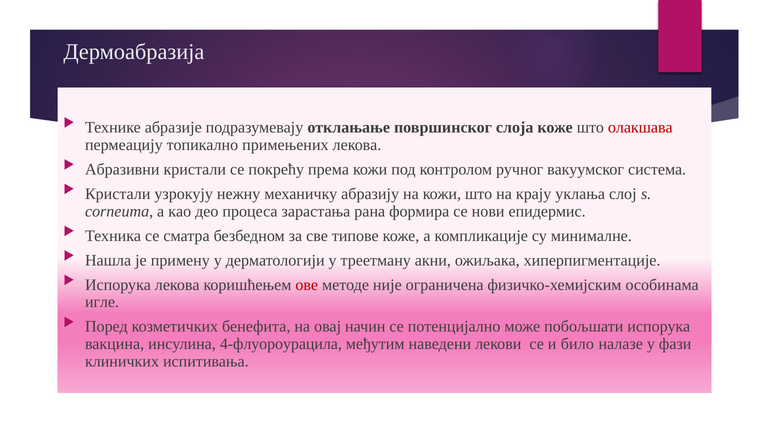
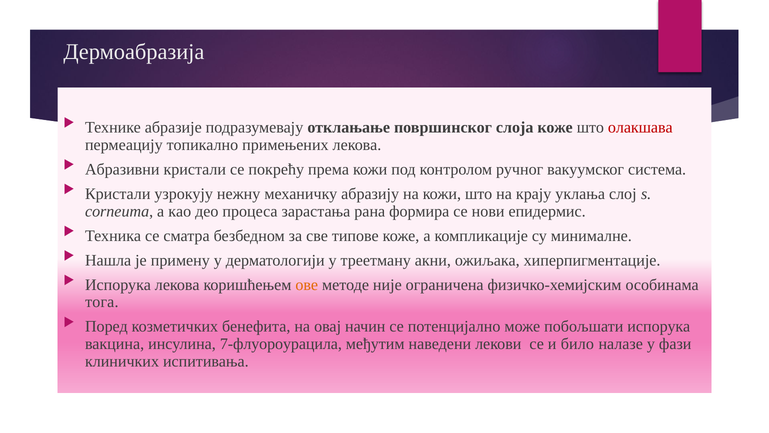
ове colour: red -> orange (307, 285)
игле: игле -> тога (102, 302)
4-флуороурацила: 4-флуороурацила -> 7-флуороурацила (281, 344)
